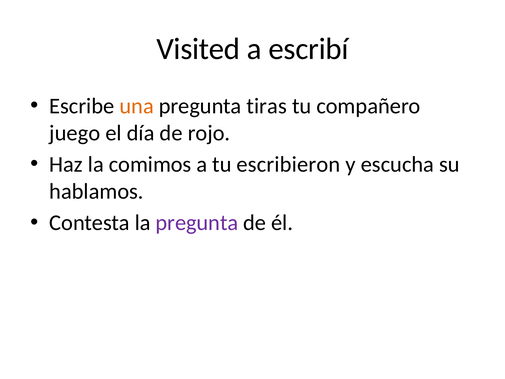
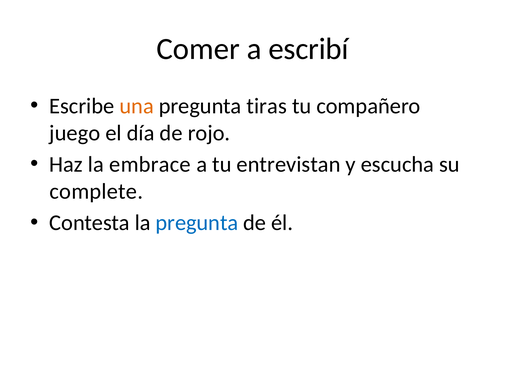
Visited: Visited -> Comer (198, 49)
comimos: comimos -> embrace (150, 164)
escribieron: escribieron -> entrevistan (289, 164)
hablamos: hablamos -> complete (96, 191)
pregunta colour: purple -> blue (197, 223)
